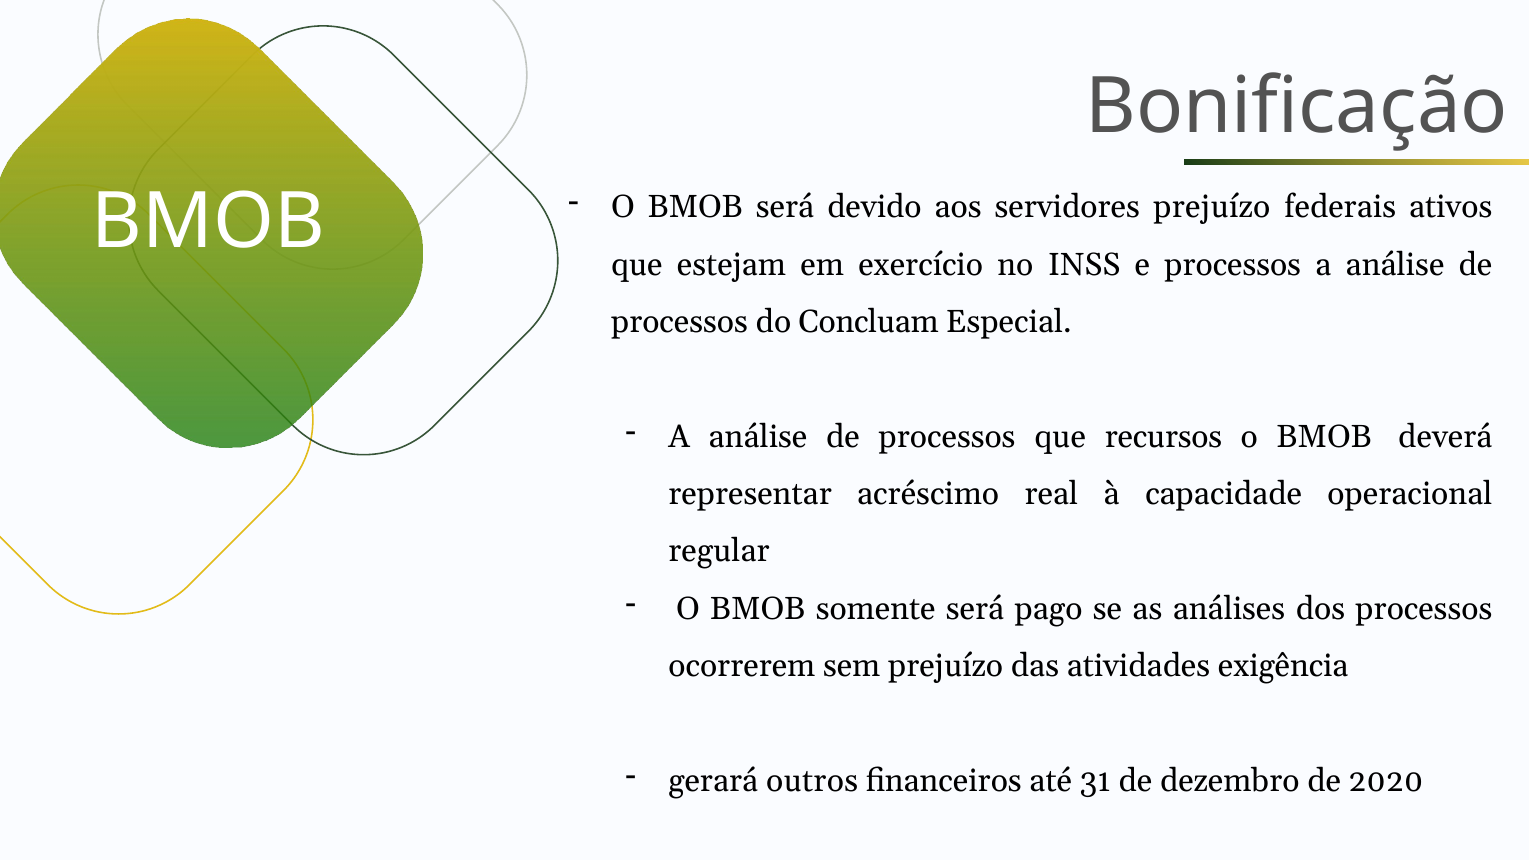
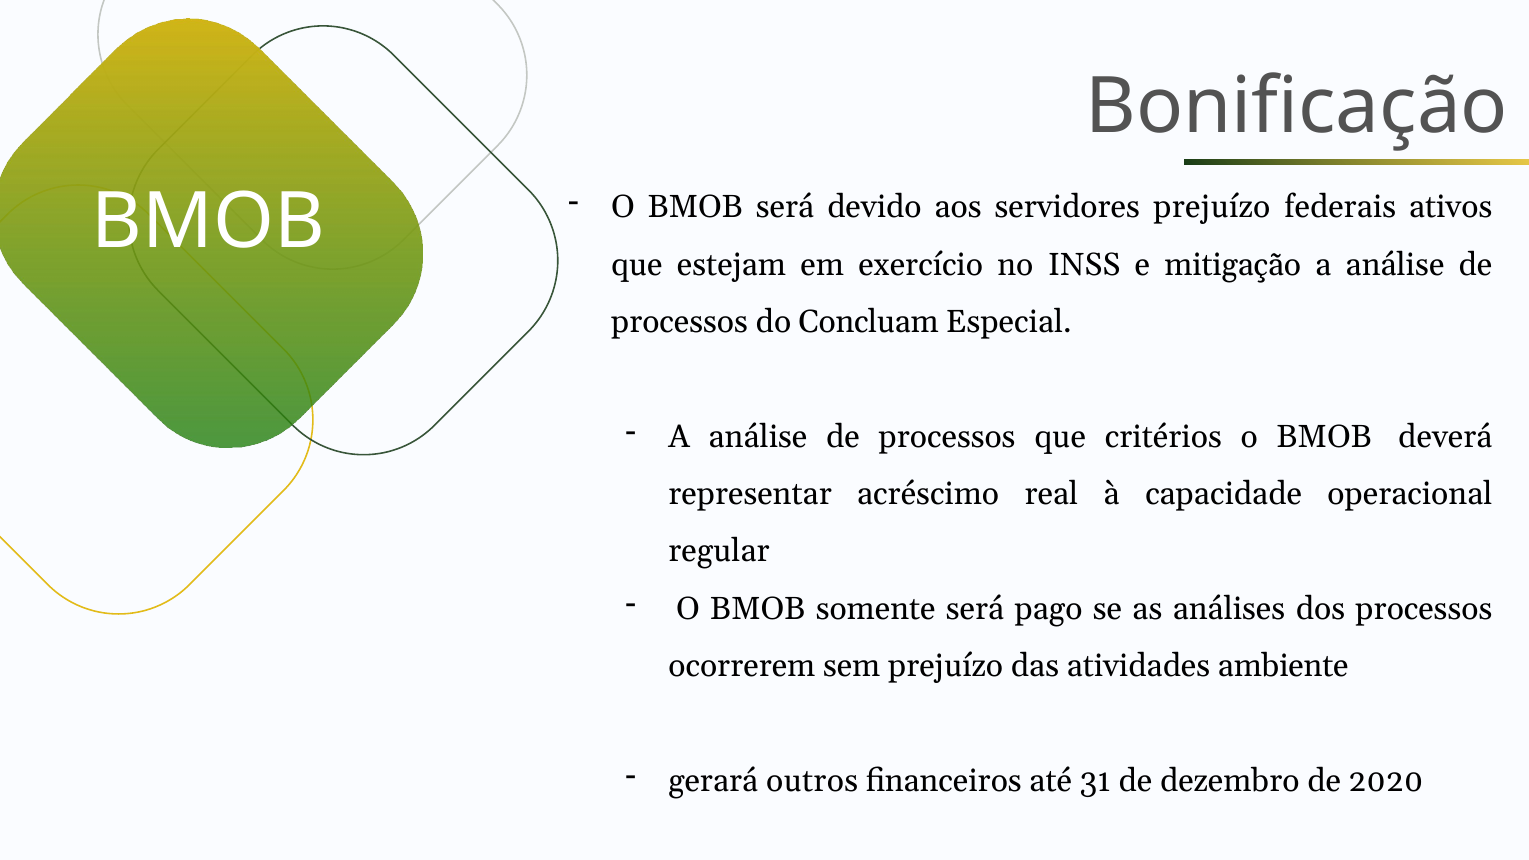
e processos: processos -> mitigação (1233, 265)
recursos: recursos -> critérios (1163, 437)
exigência: exigência -> ambiente (1283, 666)
